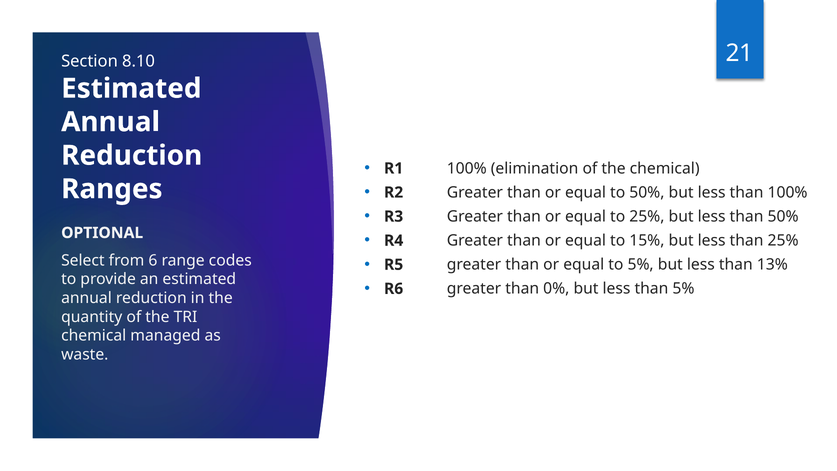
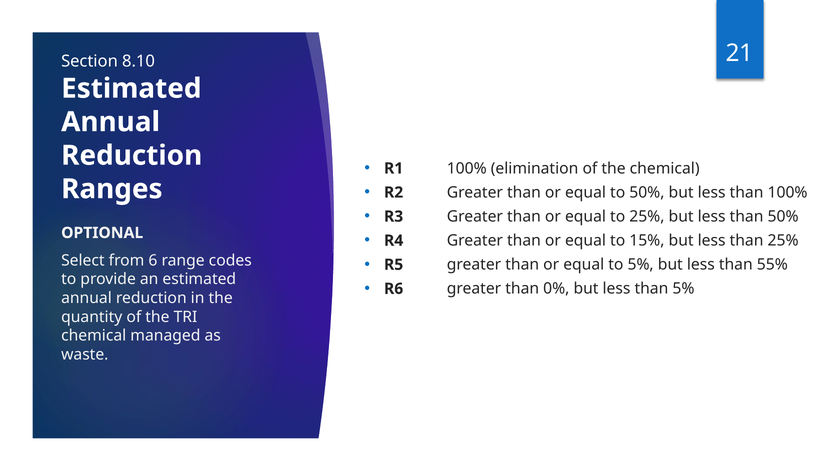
13%: 13% -> 55% (772, 265)
